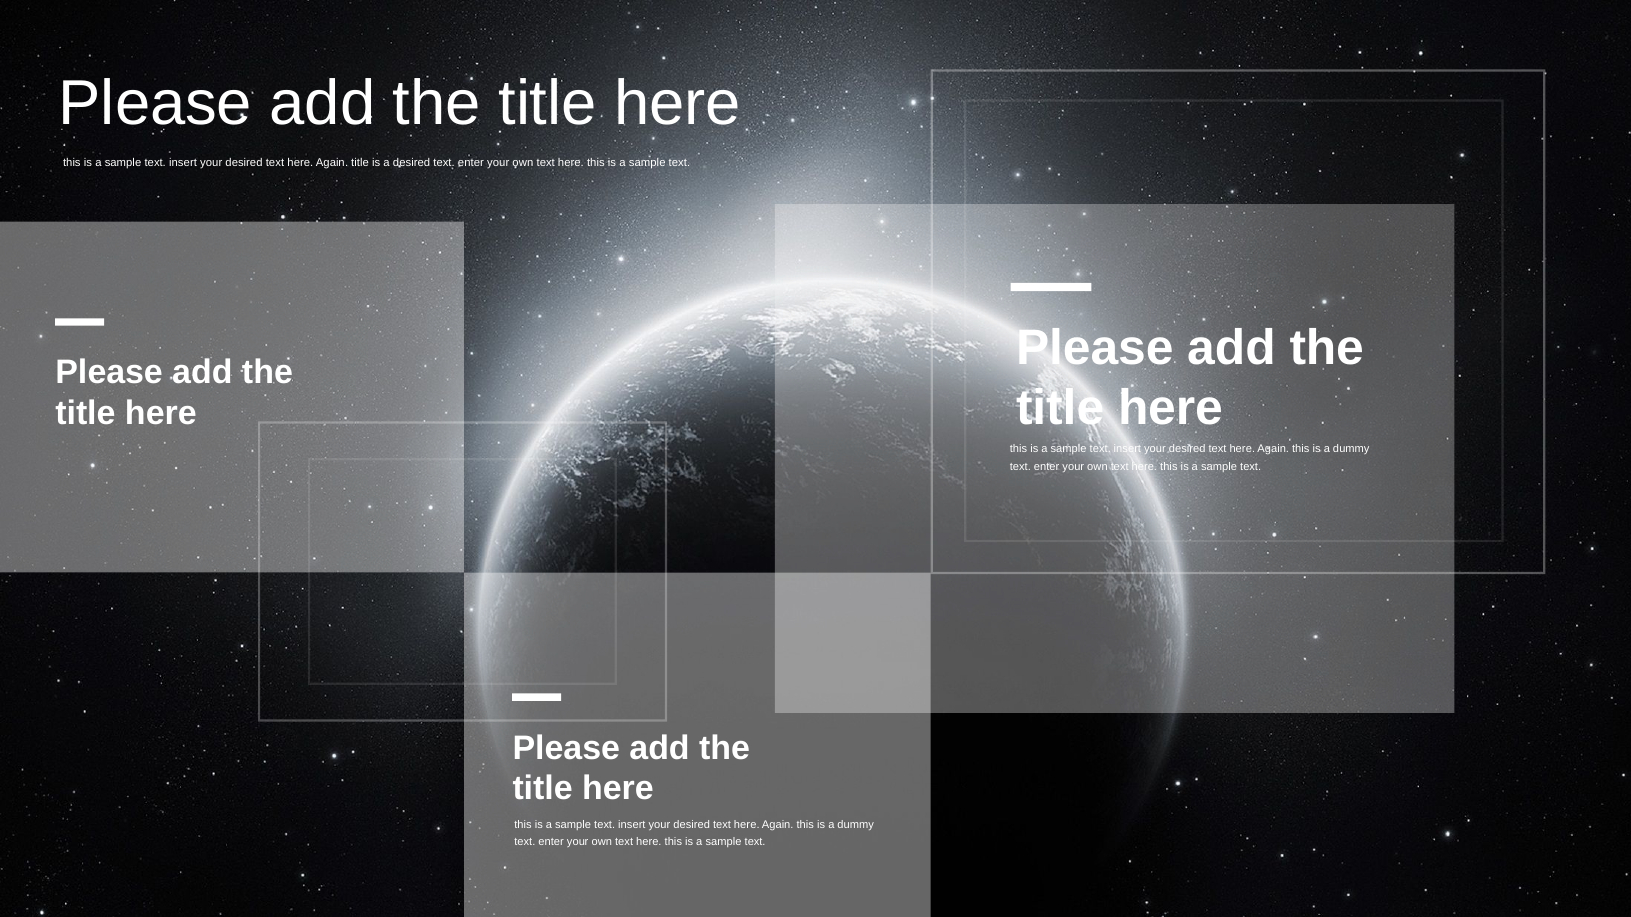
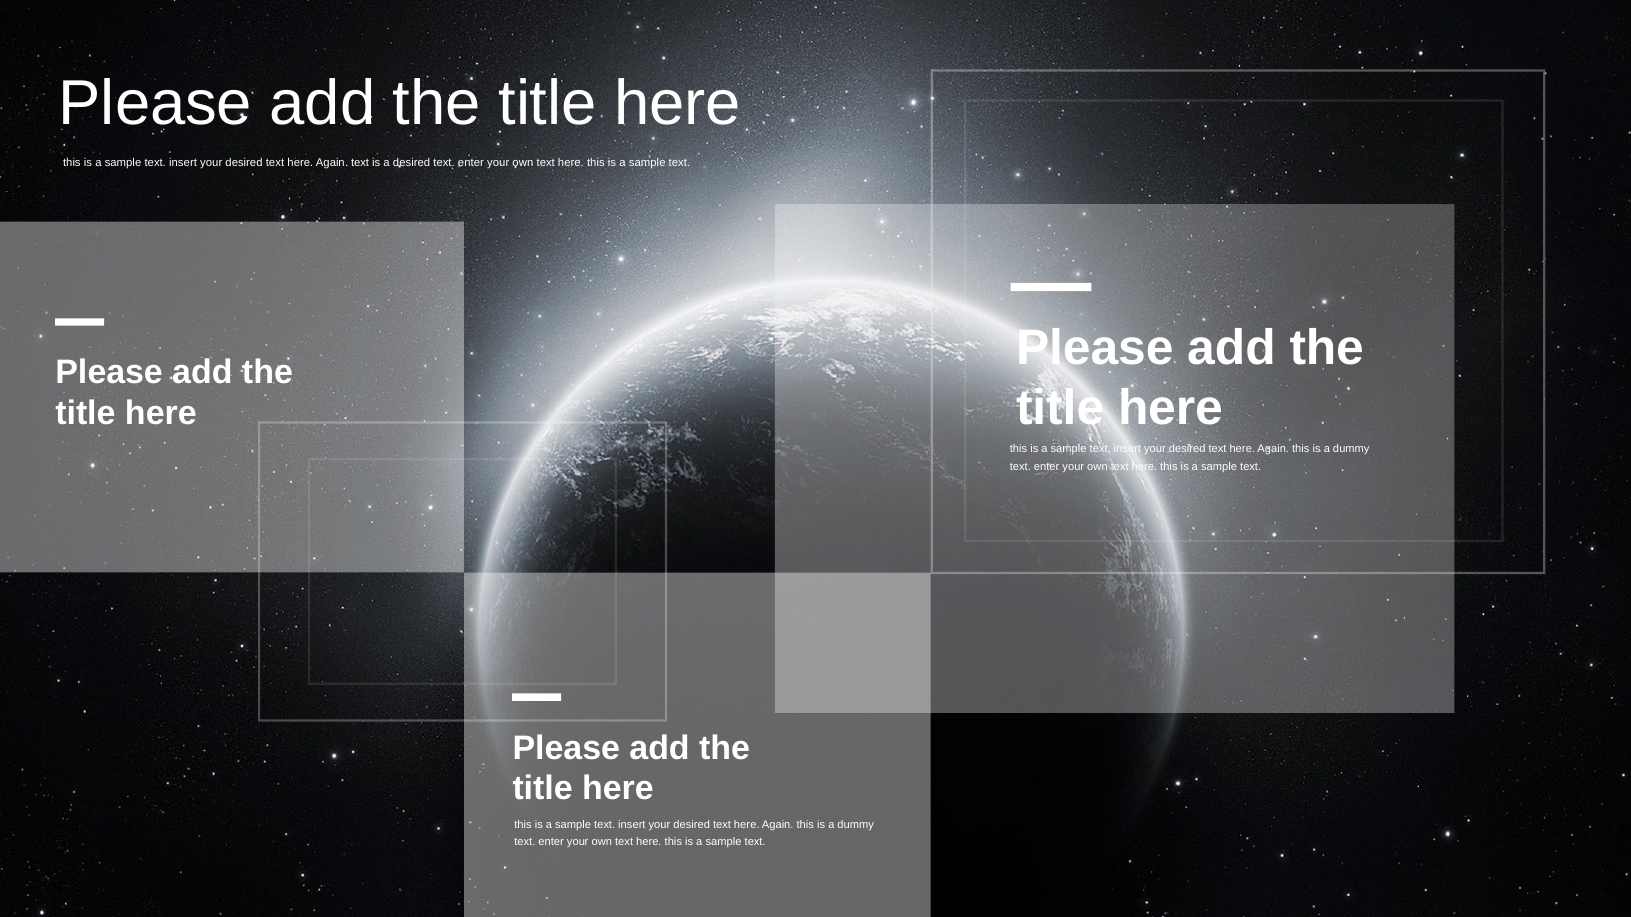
Again title: title -> text (360, 163)
